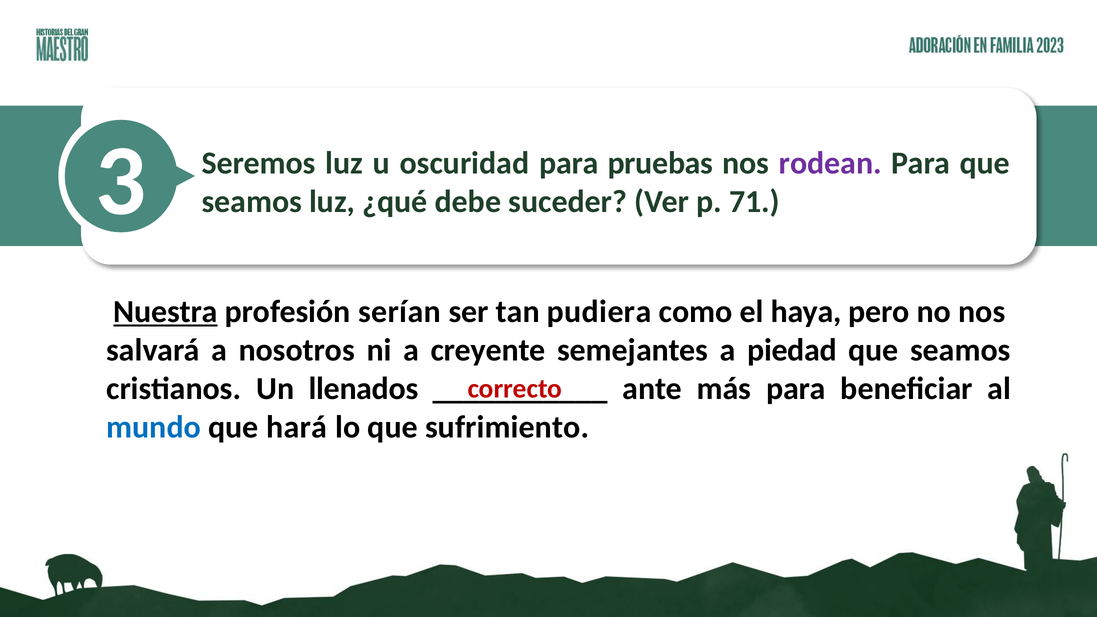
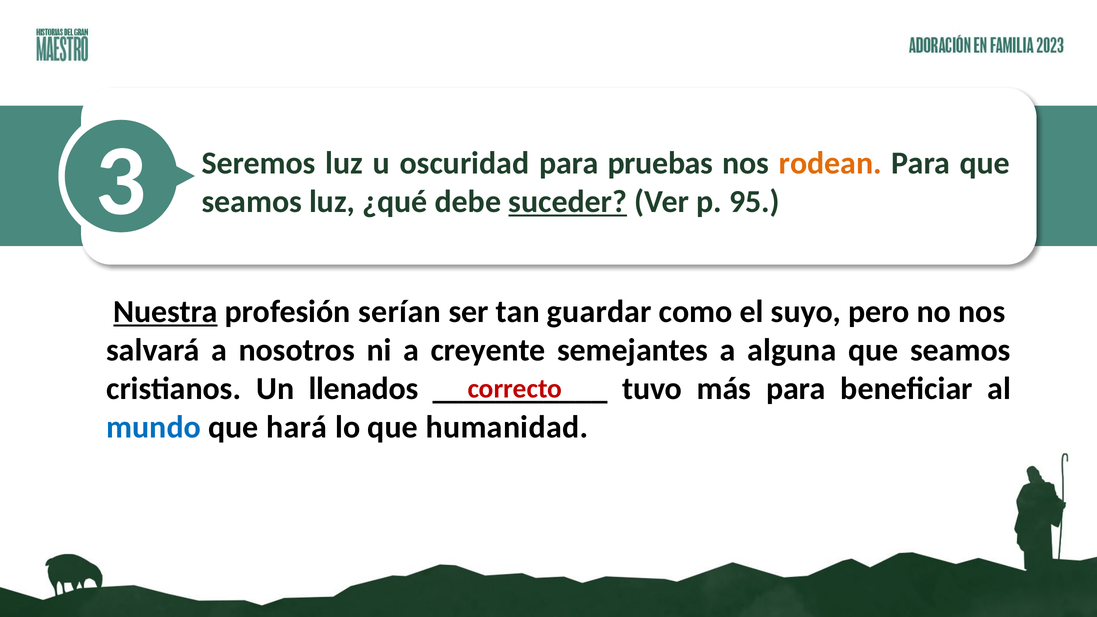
rodean colour: purple -> orange (830, 163)
suceder underline: none -> present (568, 202)
71: 71 -> 95 (754, 202)
pudiera: pudiera -> guardar (599, 312)
haya: haya -> suyo (806, 312)
piedad: piedad -> alguna (792, 350)
ante: ante -> tuvo (652, 389)
sufrimiento: sufrimiento -> humanidad (507, 427)
